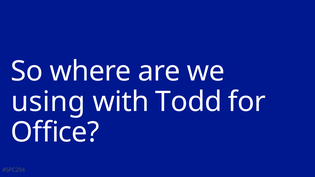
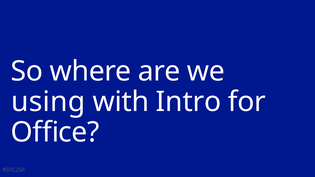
Todd: Todd -> Intro (189, 102)
